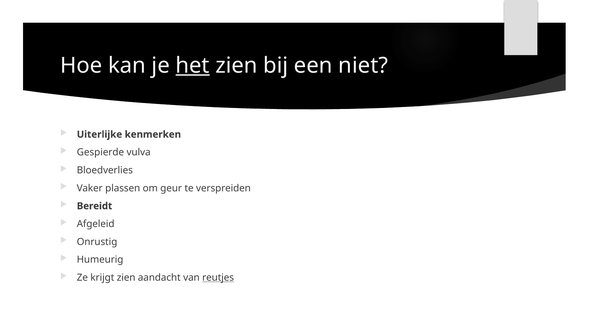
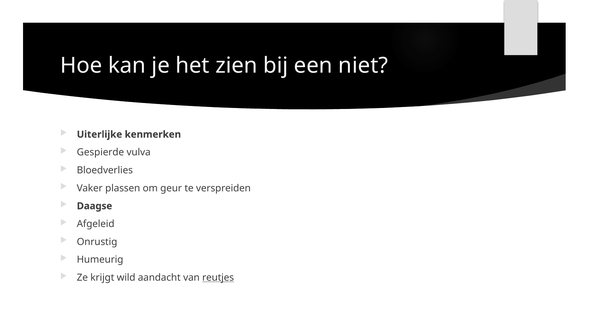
het underline: present -> none (193, 66)
Bereidt: Bereidt -> Daagse (94, 206)
krijgt zien: zien -> wild (126, 278)
